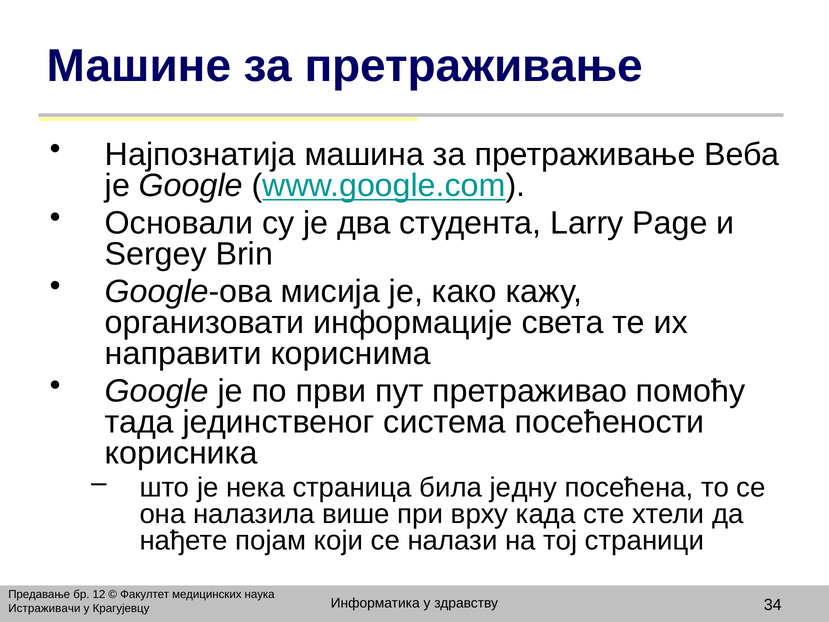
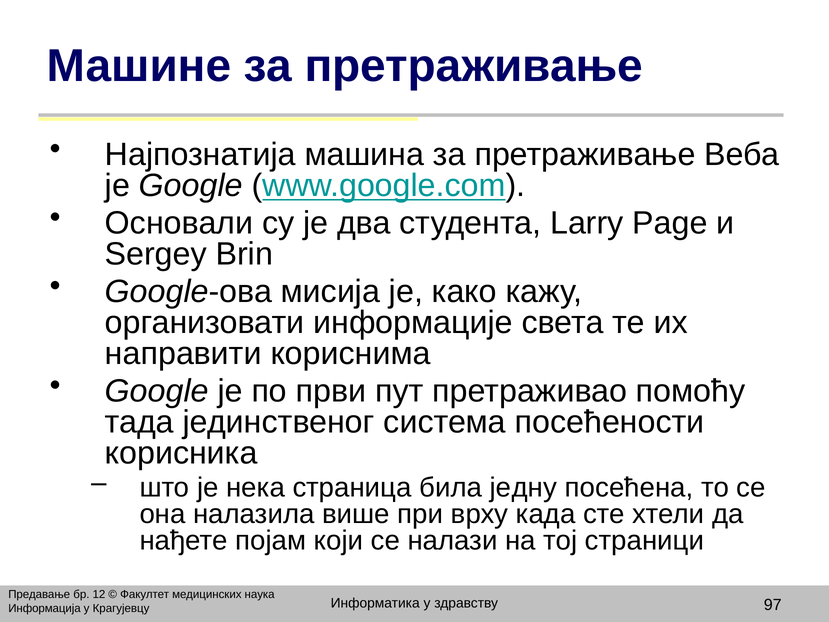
34: 34 -> 97 (773, 605)
Истраживачи: Истраживачи -> Информација (44, 608)
